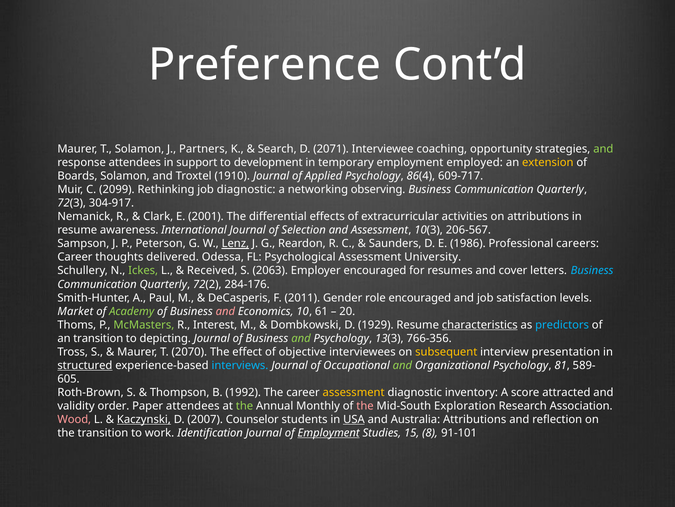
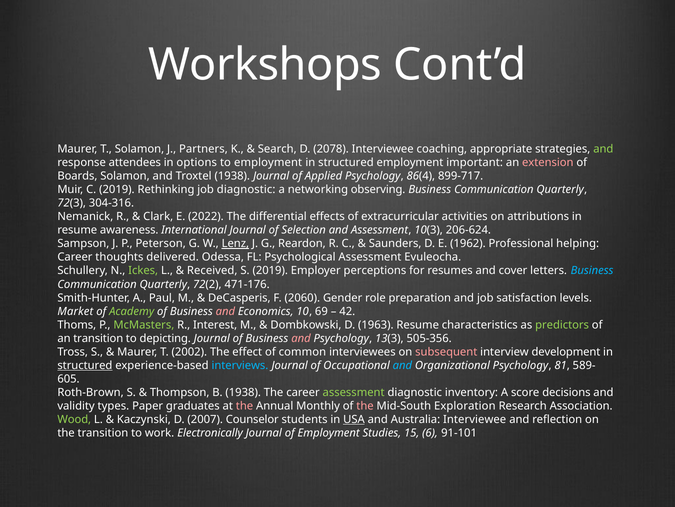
Preference: Preference -> Workshops (265, 65)
2071: 2071 -> 2078 (331, 149)
opportunity: opportunity -> appropriate (501, 149)
support: support -> options (197, 162)
to development: development -> employment (268, 162)
temporary: temporary -> structured (346, 162)
employed: employed -> important (475, 162)
extension colour: yellow -> pink (548, 162)
Troxtel 1910: 1910 -> 1938 (232, 176)
609-717: 609-717 -> 899-717 (461, 176)
C 2099: 2099 -> 2019 (117, 189)
304-917: 304-917 -> 304-316 (111, 203)
2001: 2001 -> 2022 (206, 216)
206-567: 206-567 -> 206-624 (468, 230)
1986: 1986 -> 1962 (468, 243)
careers: careers -> helping (578, 243)
University: University -> Evuleocha (433, 257)
S 2063: 2063 -> 2019 (270, 270)
Employer encouraged: encouraged -> perceptions (375, 270)
284-176: 284-176 -> 471-176 (247, 284)
2011: 2011 -> 2060 (302, 297)
role encouraged: encouraged -> preparation (420, 297)
61: 61 -> 69 (321, 311)
20: 20 -> 42 (347, 311)
1929: 1929 -> 1963 (376, 324)
characteristics underline: present -> none (480, 324)
predictors colour: light blue -> light green (562, 324)
and colour: light green -> pink (301, 338)
766-356: 766-356 -> 505-356 (429, 338)
2070: 2070 -> 2002 (189, 351)
objective: objective -> common (302, 351)
subsequent colour: yellow -> pink (446, 351)
presentation: presentation -> development (566, 351)
and colour: light green -> light blue (402, 365)
B 1992: 1992 -> 1938 (243, 392)
assessment colour: yellow -> light green (354, 392)
attracted: attracted -> decisions (566, 392)
order: order -> types (113, 405)
Paper attendees: attendees -> graduates (193, 405)
the colour: light green -> pink (245, 405)
Wood colour: pink -> light green (74, 419)
Kaczynski underline: present -> none (144, 419)
Australia Attributions: Attributions -> Interviewee (475, 419)
Identification: Identification -> Electronically (210, 432)
Employment underline: present -> none (329, 432)
8: 8 -> 6 (430, 432)
